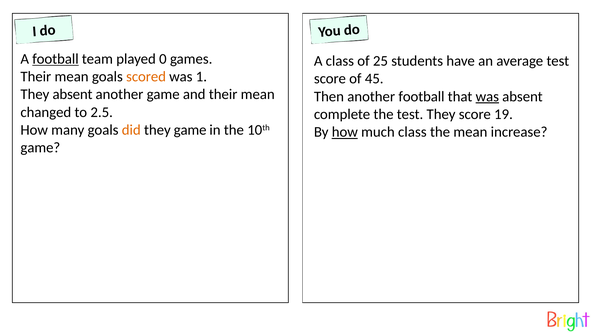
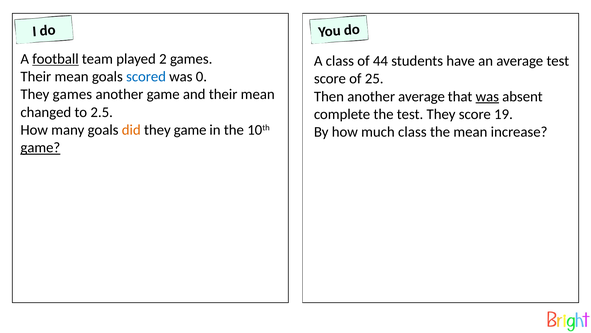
0: 0 -> 2 (163, 59)
25: 25 -> 44 (380, 61)
scored colour: orange -> blue (146, 77)
1: 1 -> 0 (201, 77)
45: 45 -> 25 (374, 79)
They absent: absent -> games (72, 94)
another football: football -> average (422, 96)
how underline: present -> none (345, 132)
game underline: none -> present (40, 147)
